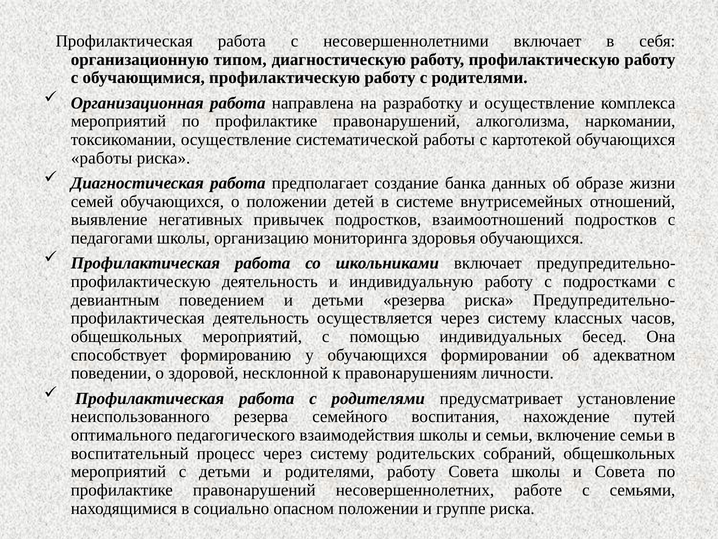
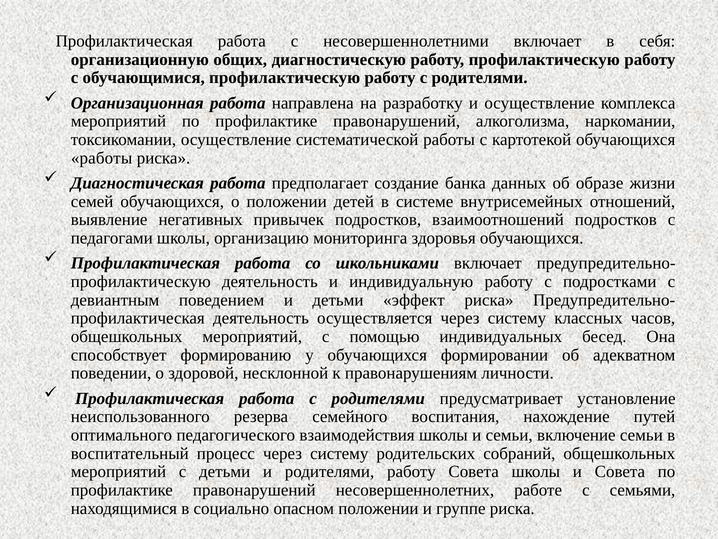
типом: типом -> общих (240, 59)
детьми резерва: резерва -> эффект (414, 300)
